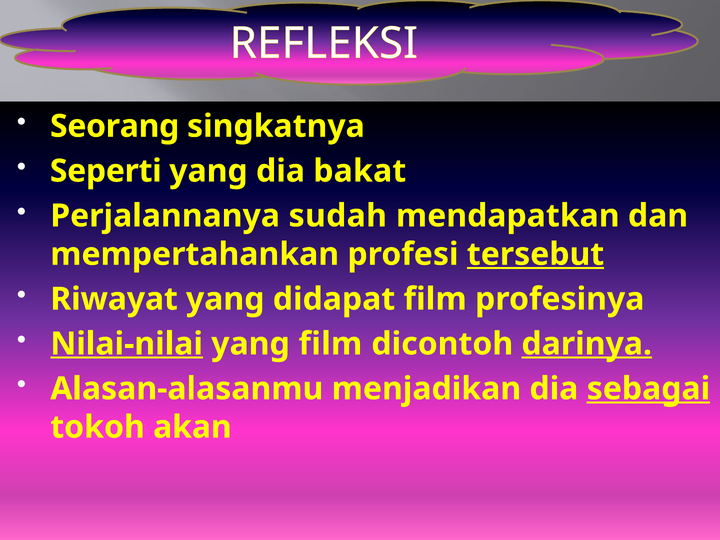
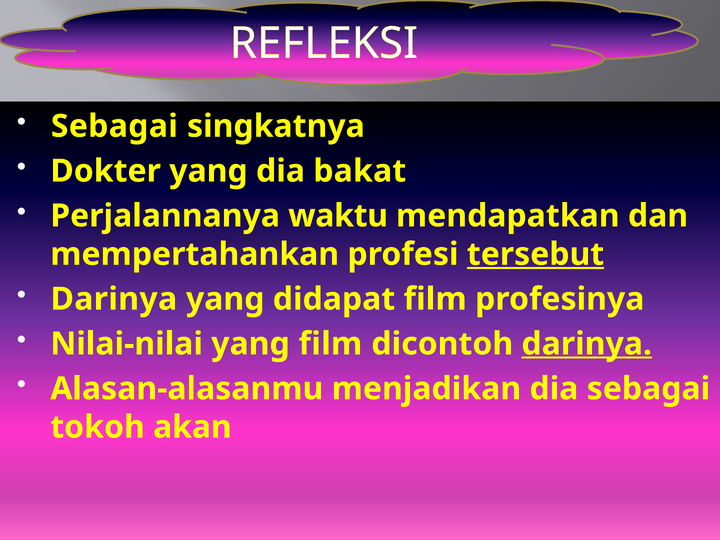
Seorang: Seorang -> Sebagai (114, 126)
Seperti: Seperti -> Dokter (106, 171)
sudah: sudah -> waktu (338, 216)
Riwayat: Riwayat -> Darinya (114, 299)
Nilai-nilai underline: present -> none (127, 344)
sebagai underline: present -> none (648, 389)
